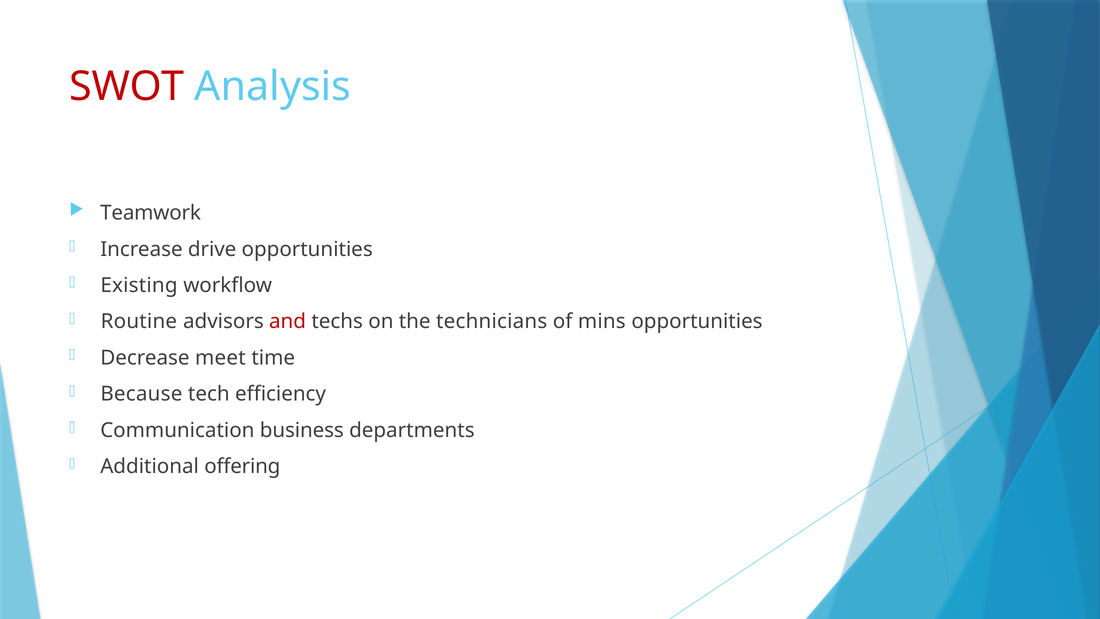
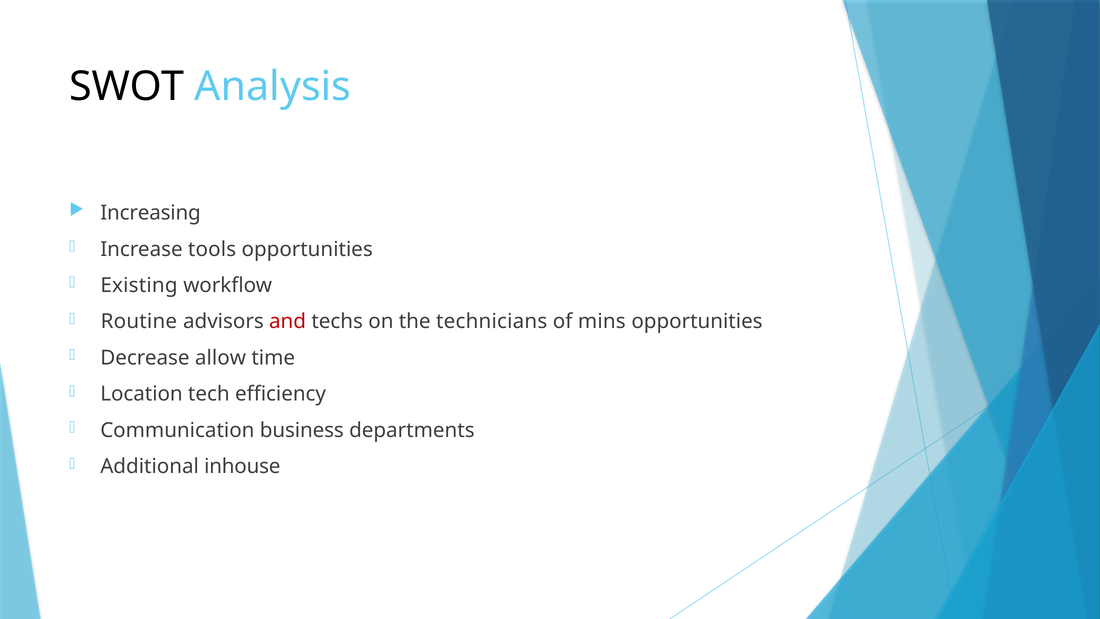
SWOT colour: red -> black (127, 87)
Teamwork: Teamwork -> Increasing (151, 213)
drive: drive -> tools (212, 249)
meet: meet -> allow (220, 358)
Because: Because -> Location (142, 394)
offering: offering -> inhouse (242, 466)
